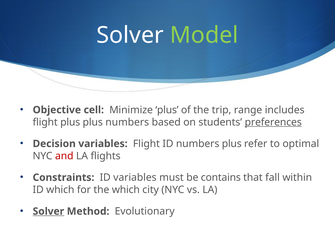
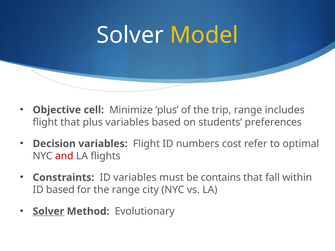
Model colour: light green -> yellow (204, 35)
flight plus: plus -> that (70, 122)
plus numbers: numbers -> variables (127, 122)
preferences underline: present -> none (273, 122)
numbers plus: plus -> cost (232, 144)
ID which: which -> based (60, 190)
the which: which -> range (126, 190)
